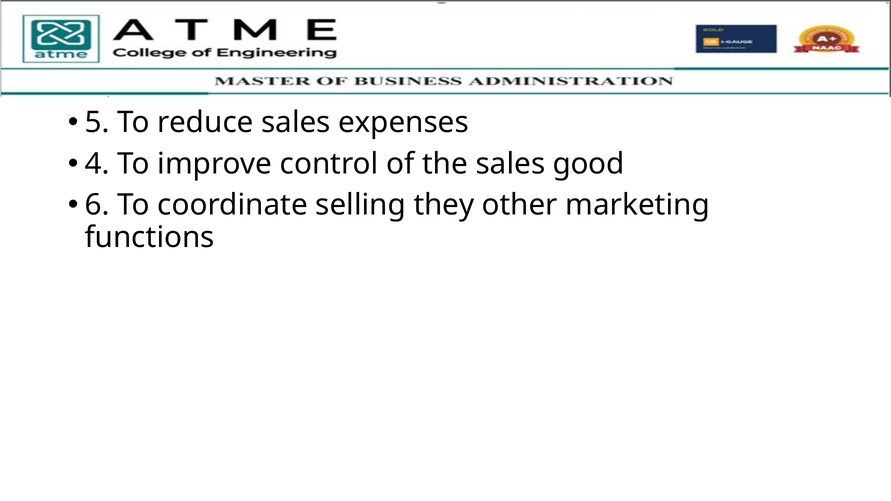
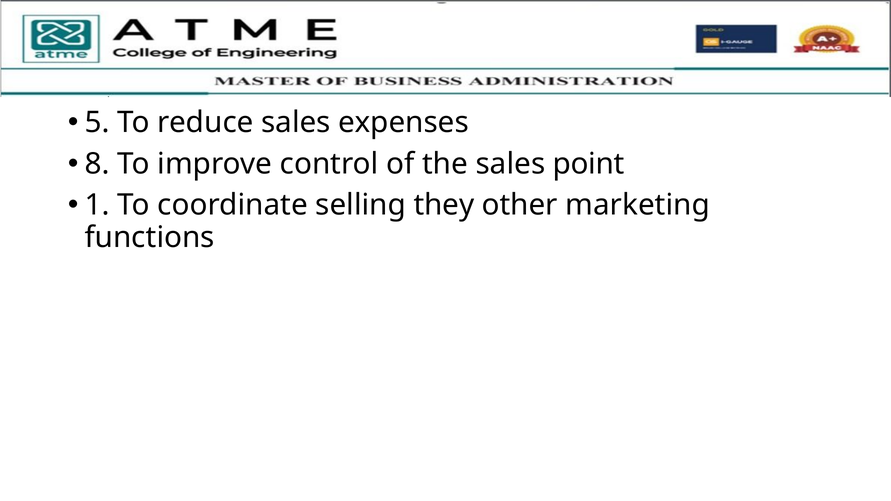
4: 4 -> 8 (97, 164)
good: good -> point (589, 164)
6: 6 -> 1 (97, 205)
